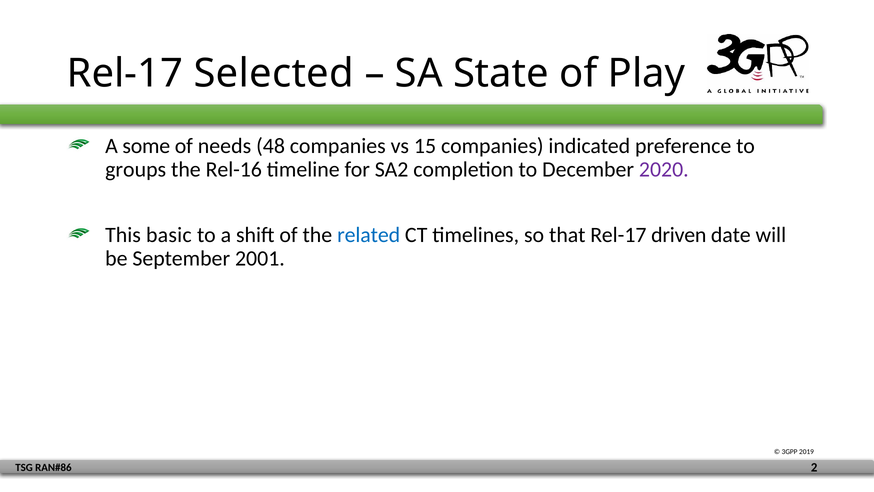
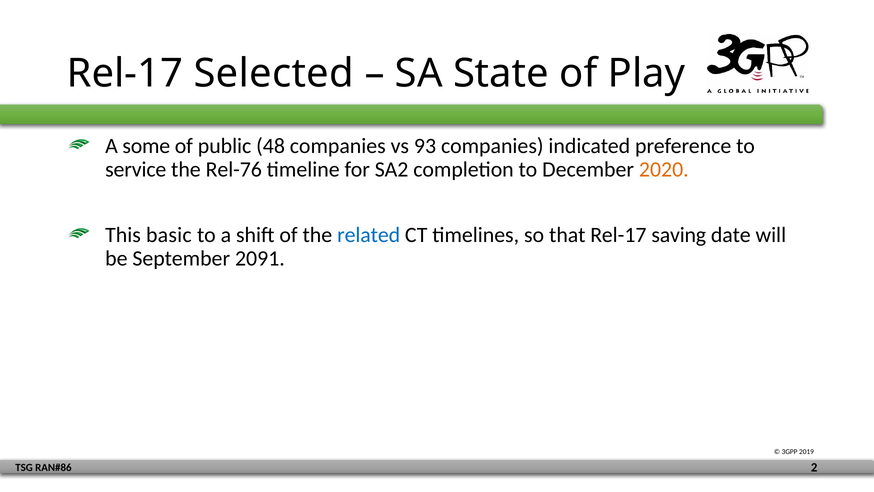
needs: needs -> public (225, 146)
15: 15 -> 93 (425, 146)
groups: groups -> service (136, 169)
Rel-16: Rel-16 -> Rel-76 (234, 169)
2020 colour: purple -> orange (664, 169)
driven: driven -> saving (679, 235)
2001: 2001 -> 2091 (260, 258)
